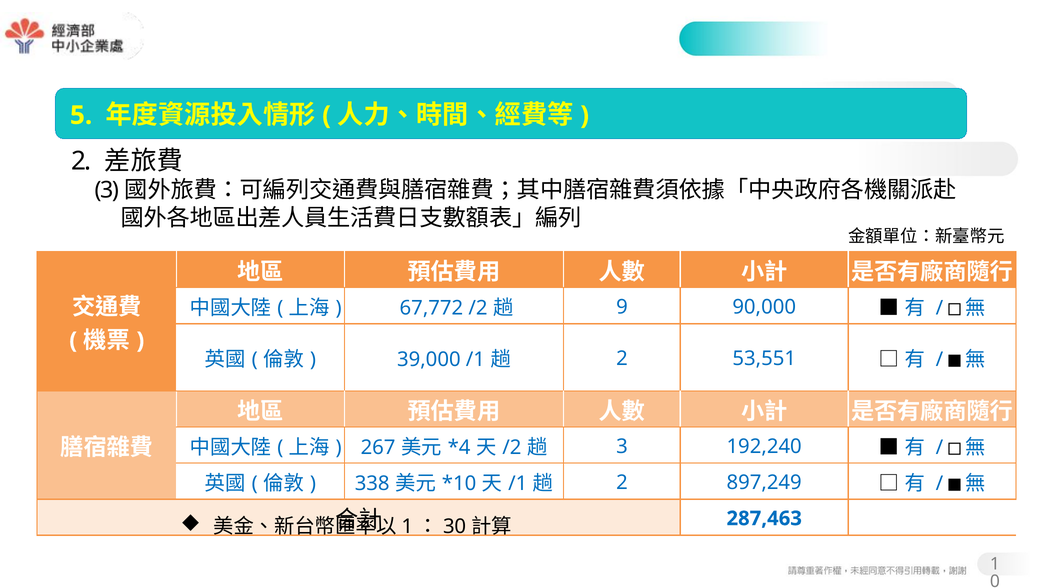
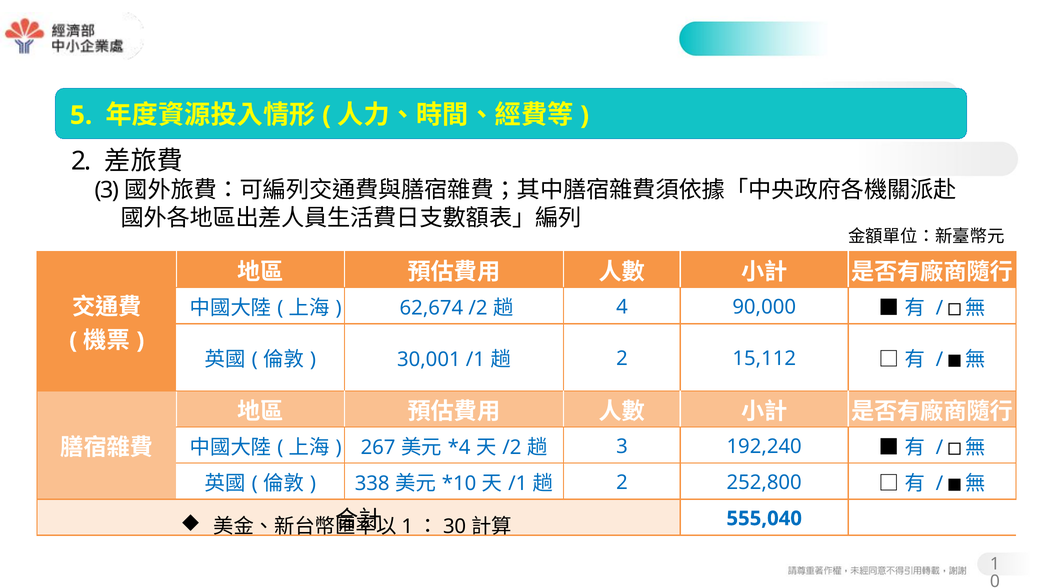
67,772: 67,772 -> 62,674 (431, 308)
9: 9 -> 4 (622, 307)
39,000: 39,000 -> 30,001 (429, 359)
53,551: 53,551 -> 15,112 (764, 359)
897,249: 897,249 -> 252,800 (764, 482)
287,463: 287,463 -> 555,040 (764, 518)
